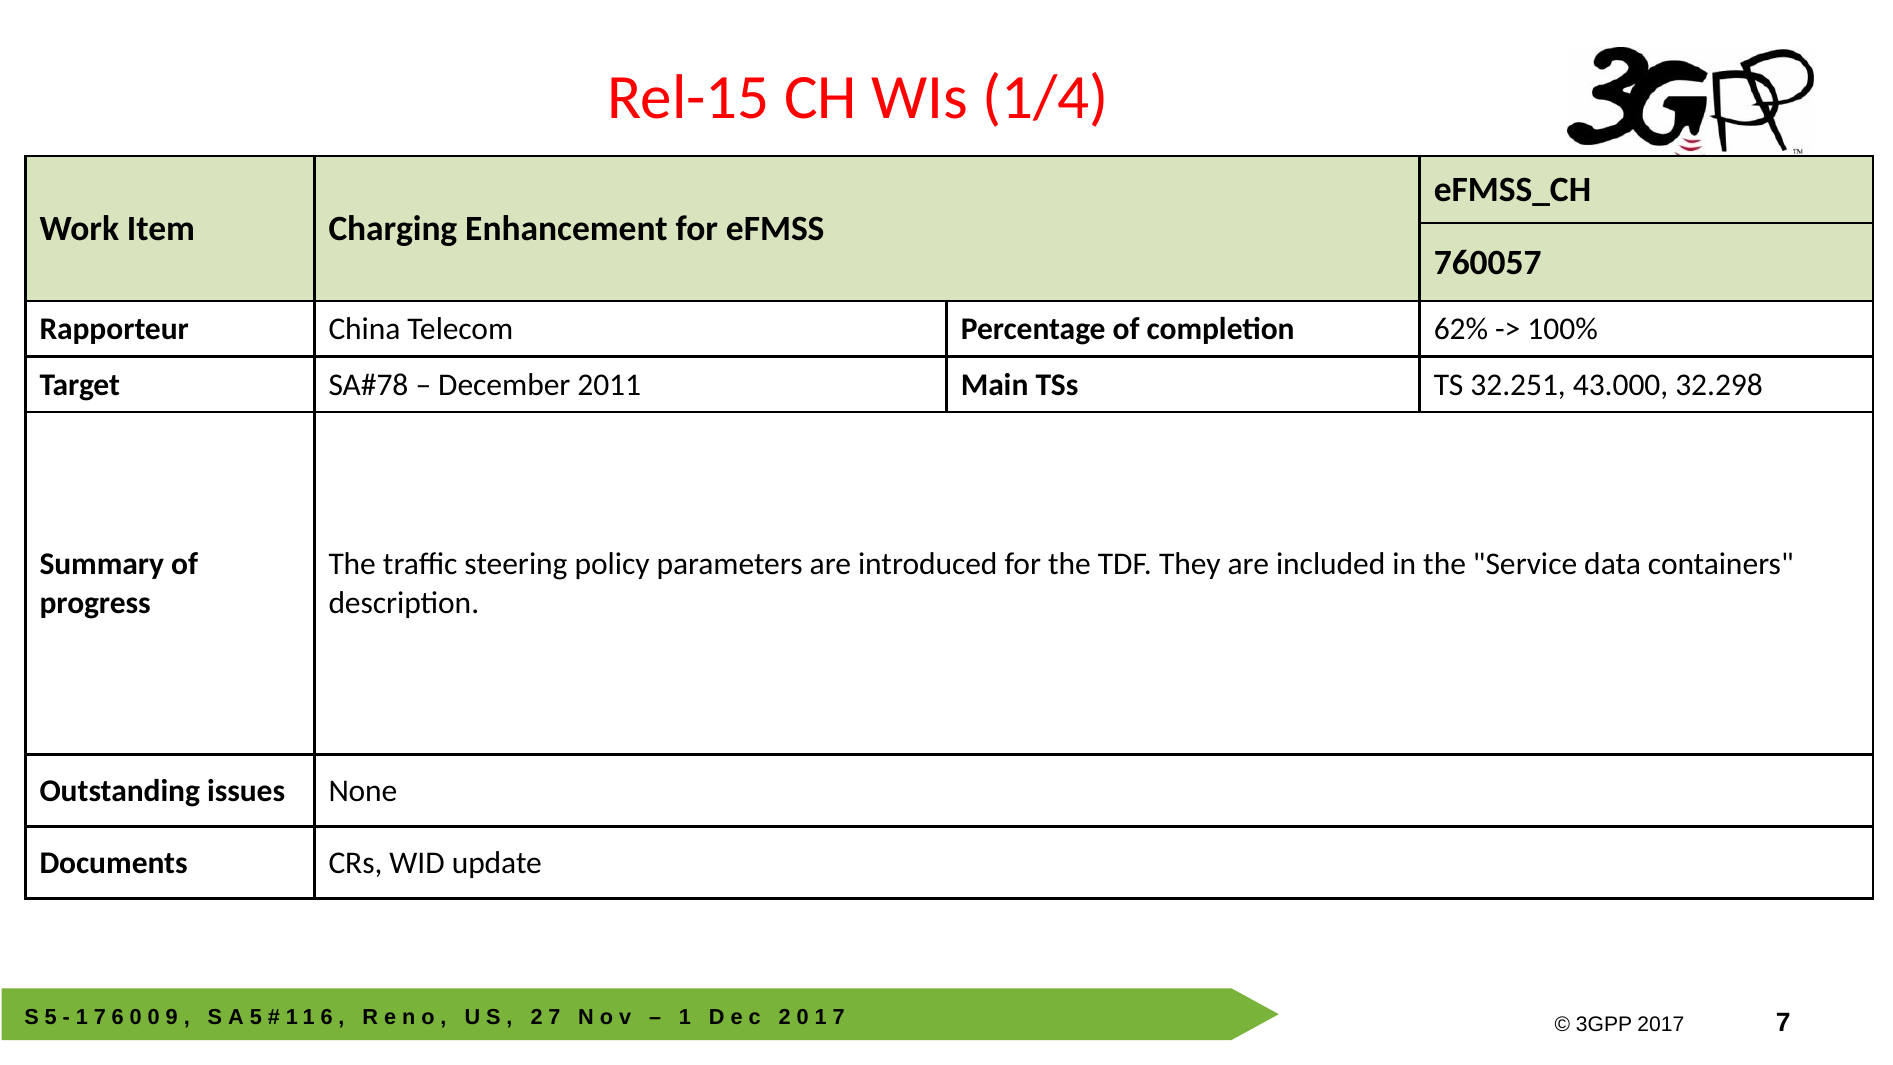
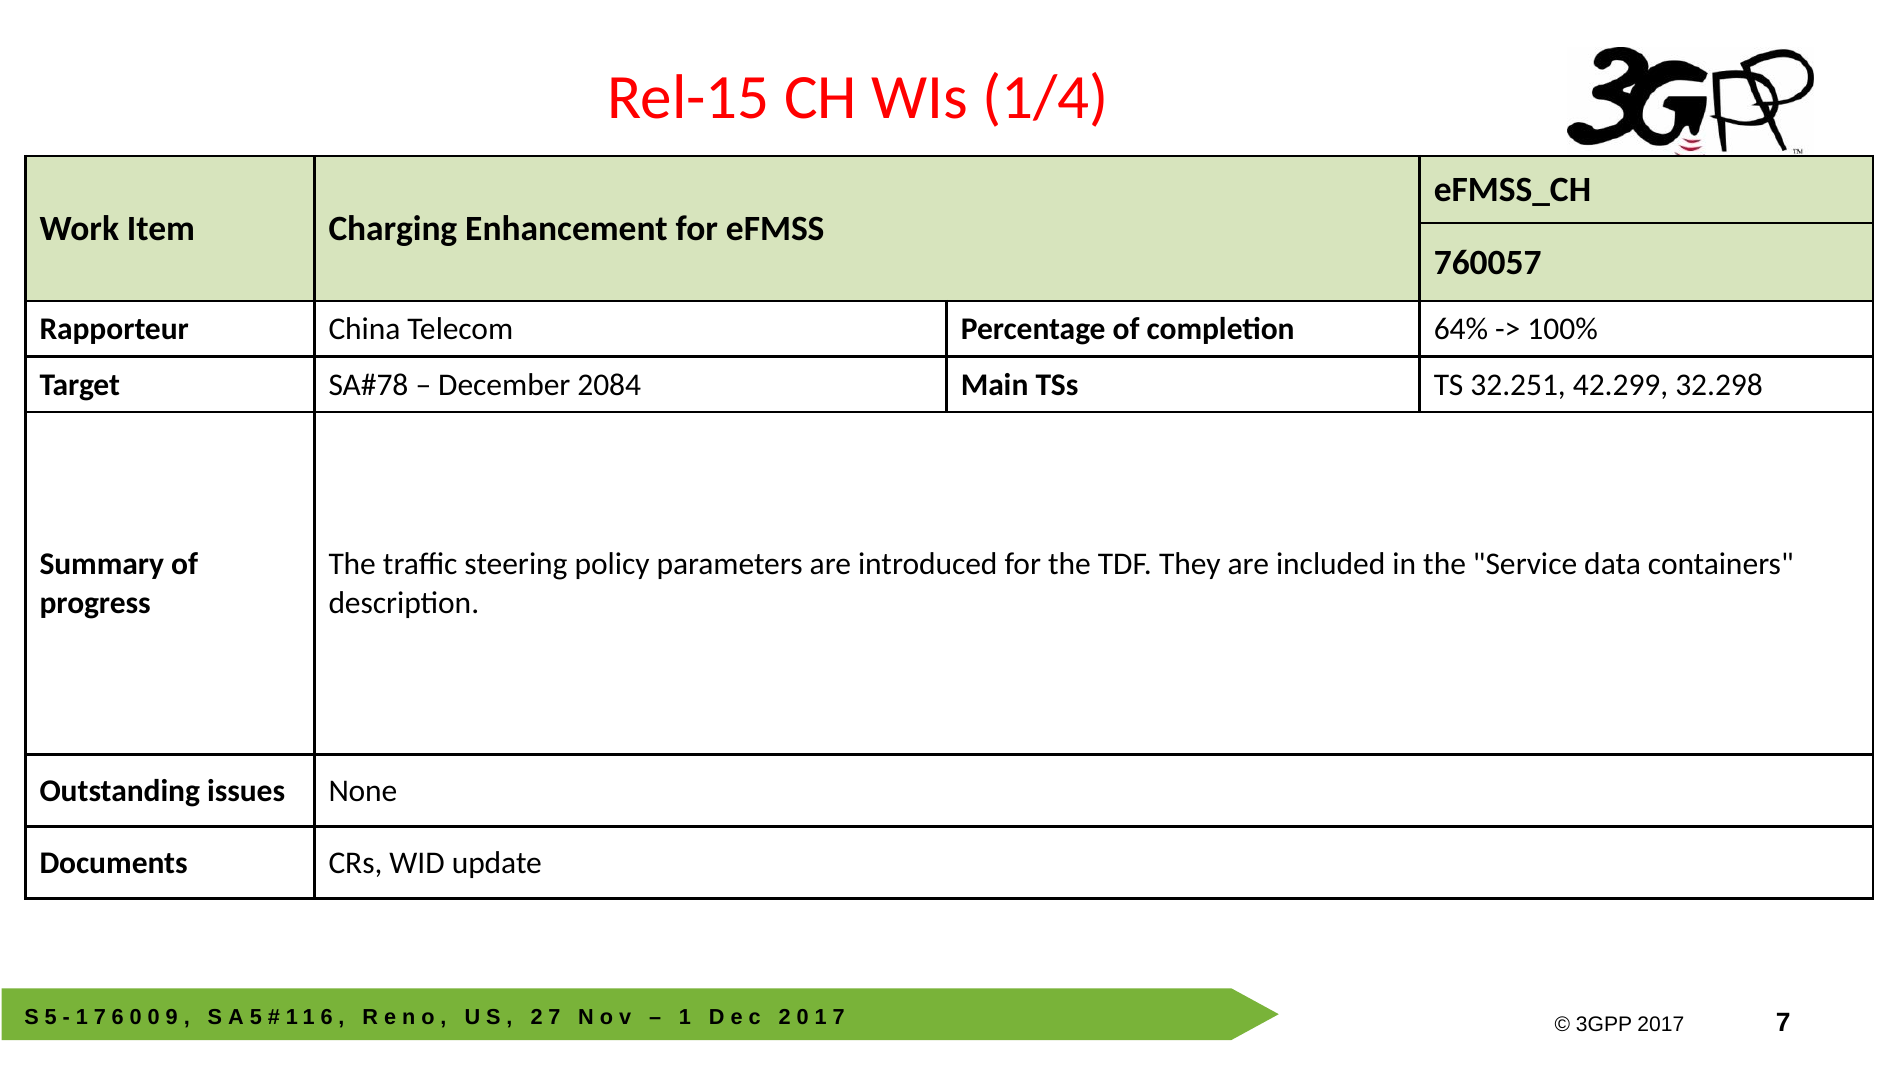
62%: 62% -> 64% (1461, 329)
2011: 2011 -> 2084 (609, 385)
43.000: 43.000 -> 42.299 (1621, 385)
